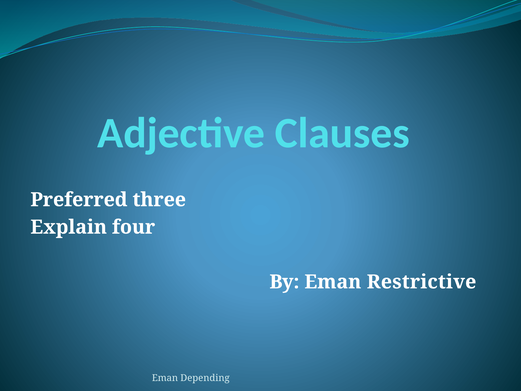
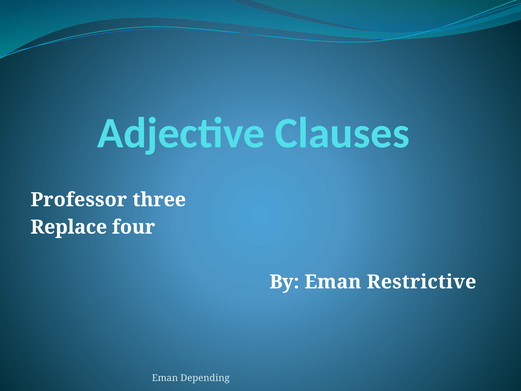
Preferred: Preferred -> Professor (79, 200)
Explain: Explain -> Replace (69, 227)
